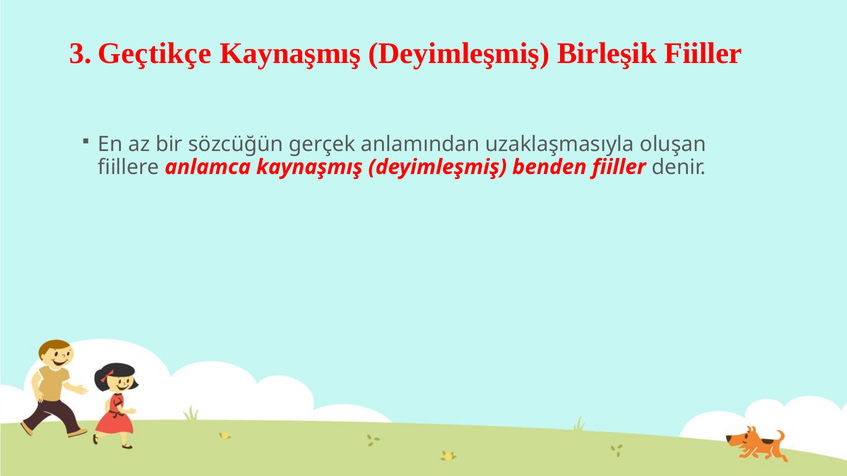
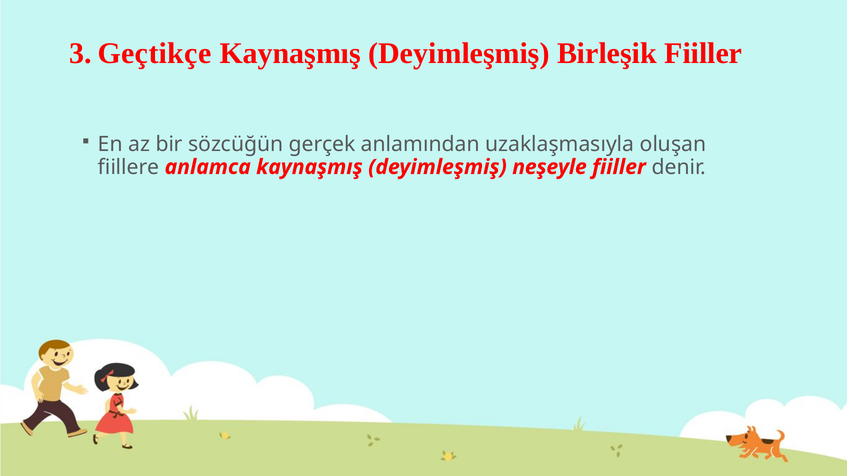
benden: benden -> neşeyle (550, 167)
